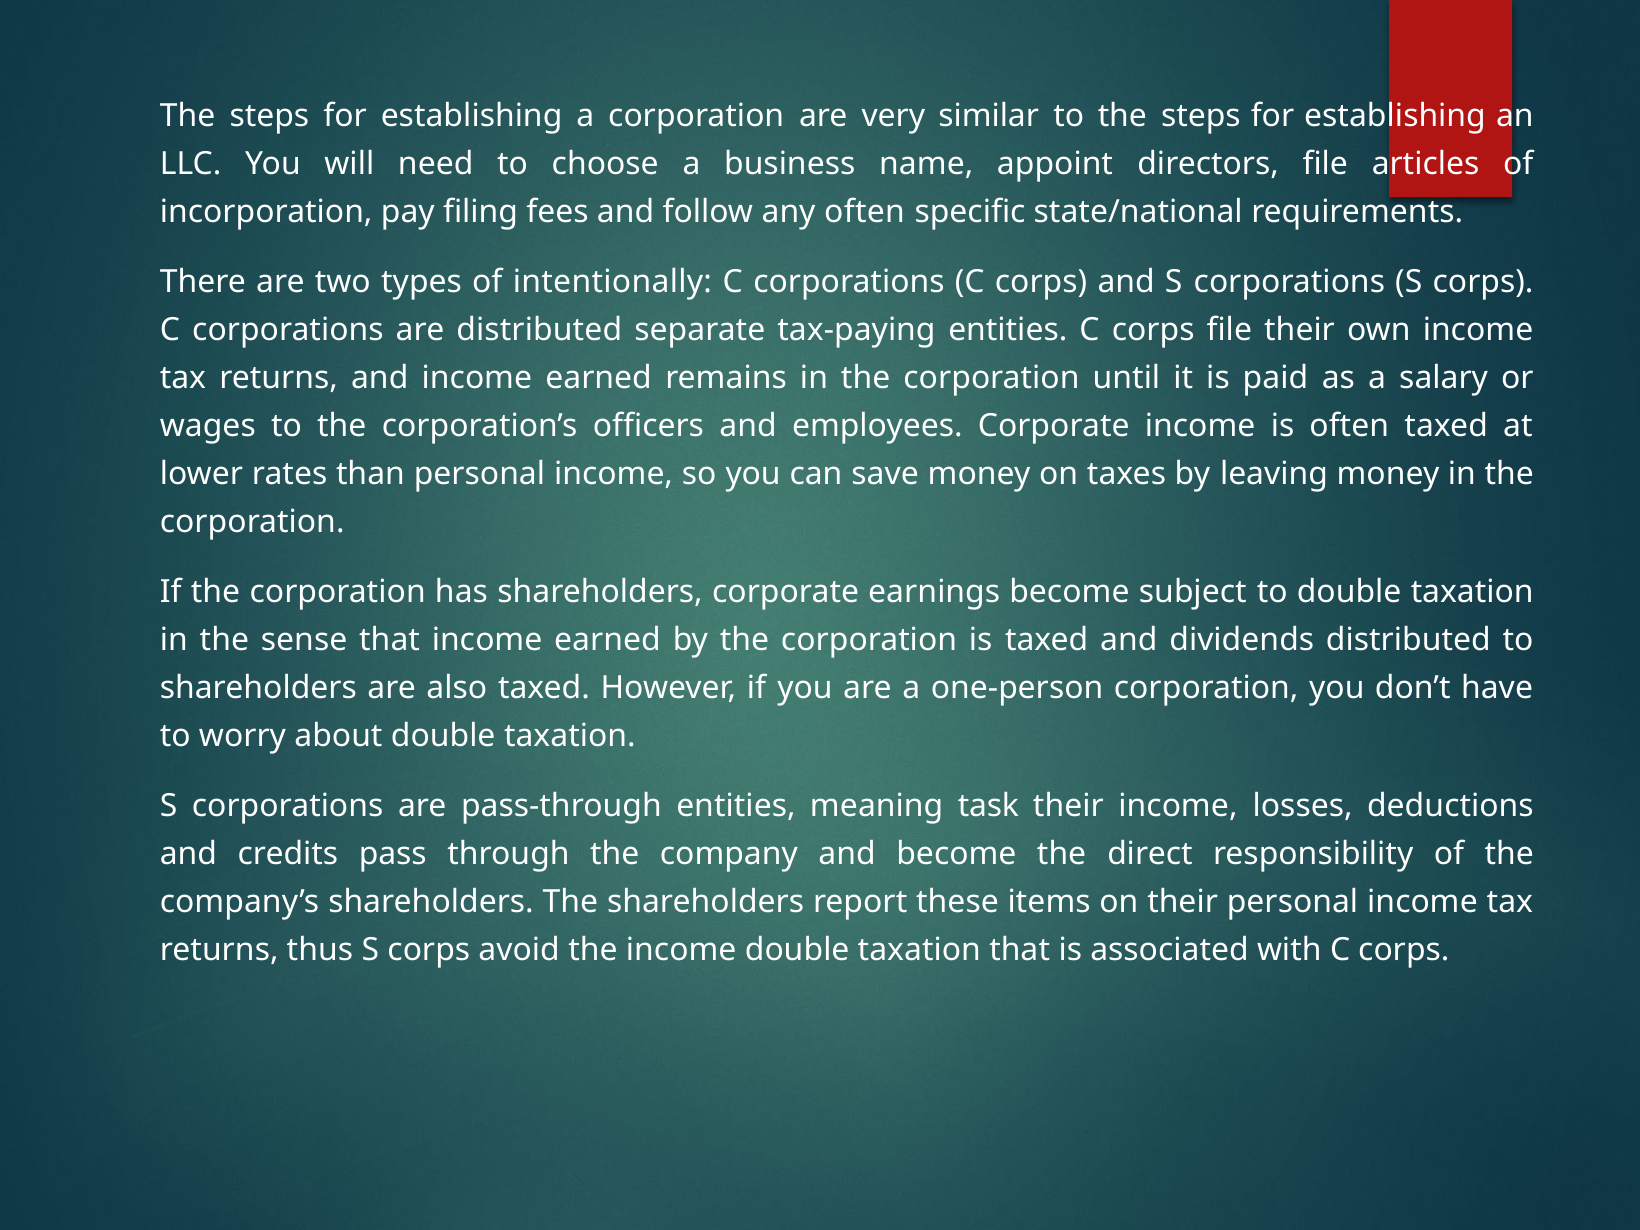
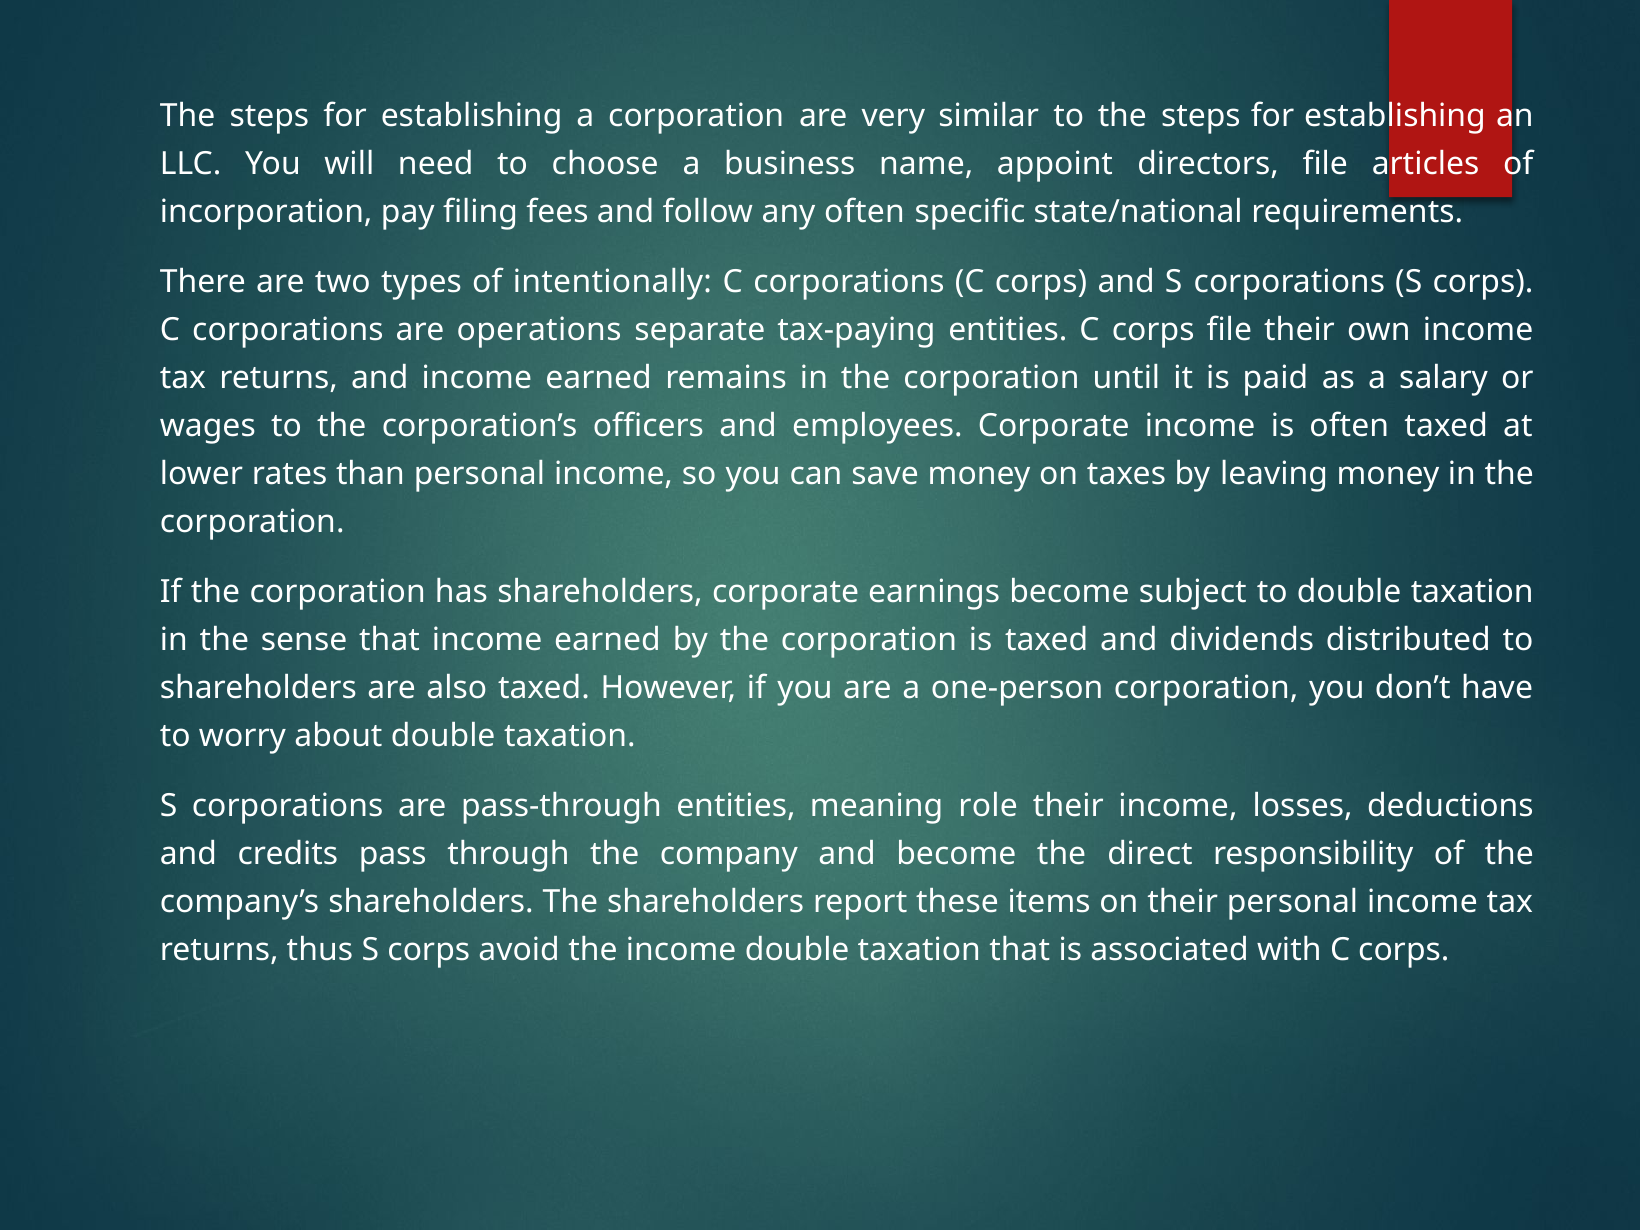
are distributed: distributed -> operations (539, 330)
task: task -> role (988, 806)
